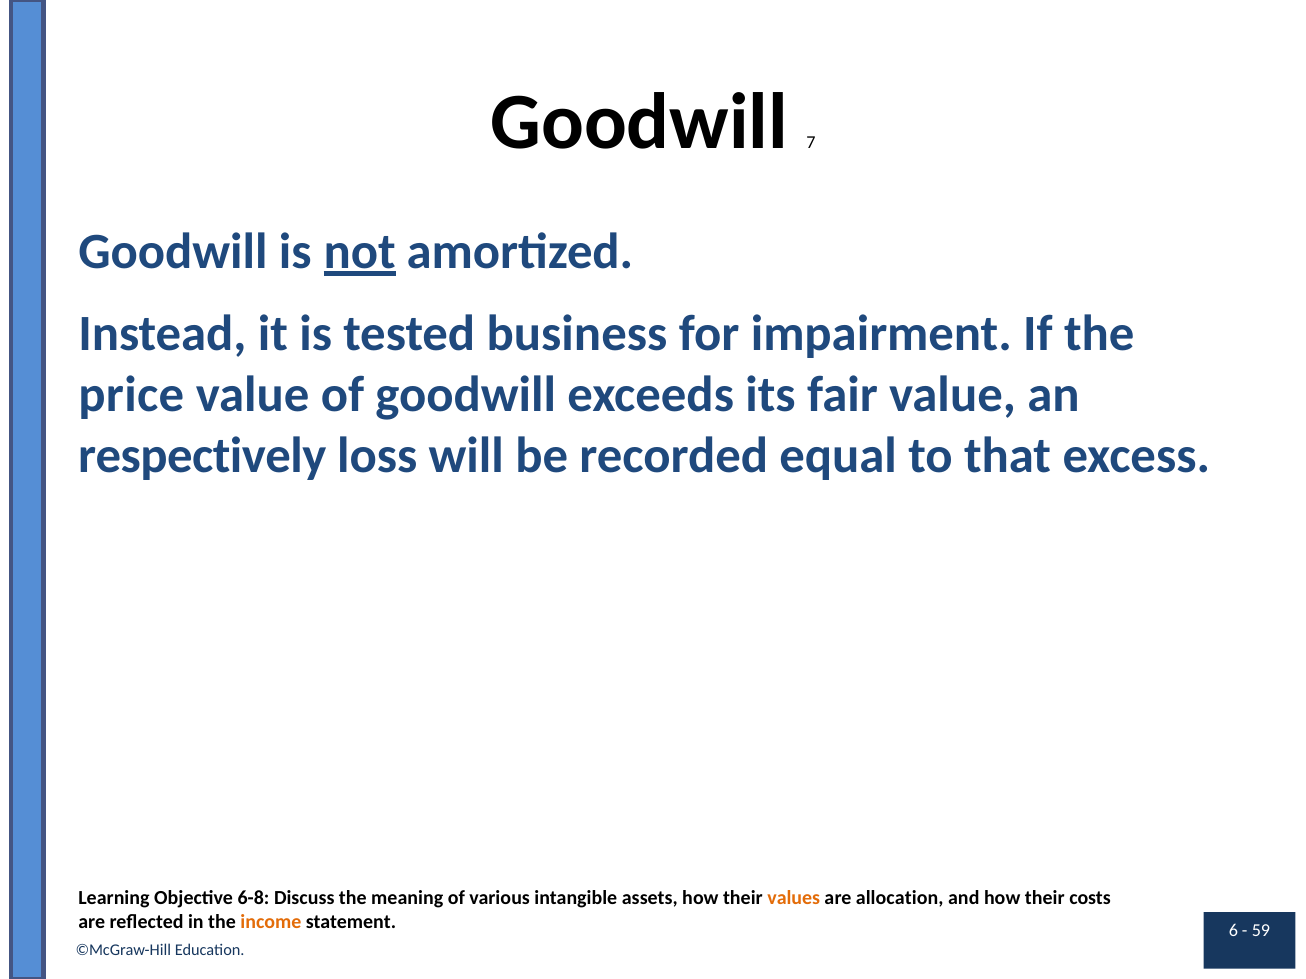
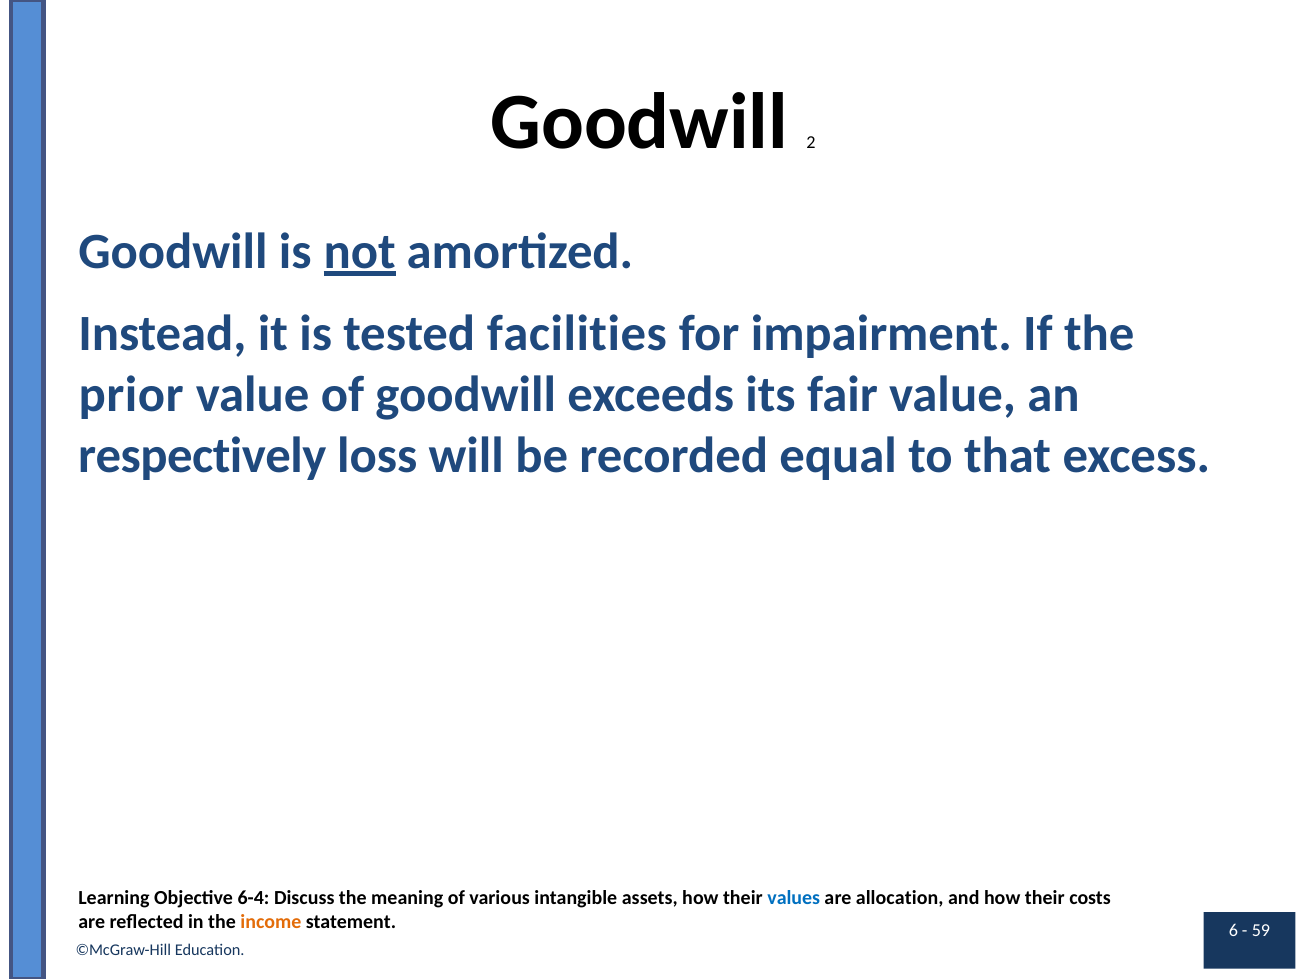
7: 7 -> 2 (811, 142)
business: business -> facilities (577, 334)
price: price -> prior (131, 395)
6-8: 6-8 -> 6-4 (253, 898)
values colour: orange -> blue (794, 898)
